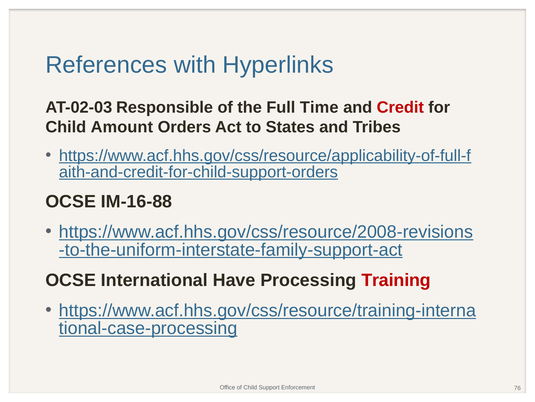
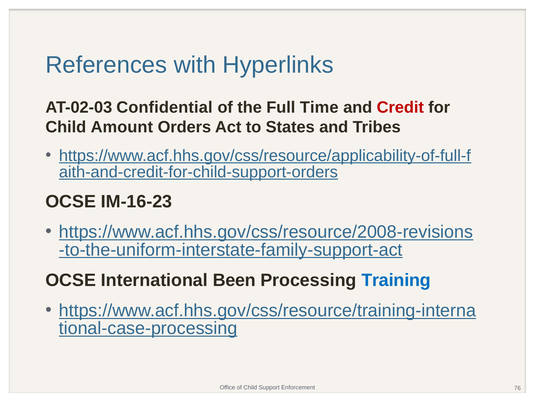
Responsible: Responsible -> Confidential (164, 107)
IM-16-88: IM-16-88 -> IM-16-23 (137, 201)
Have: Have -> Been (234, 280)
Training colour: red -> blue (396, 280)
